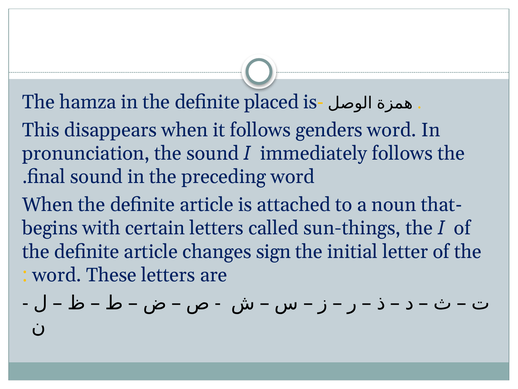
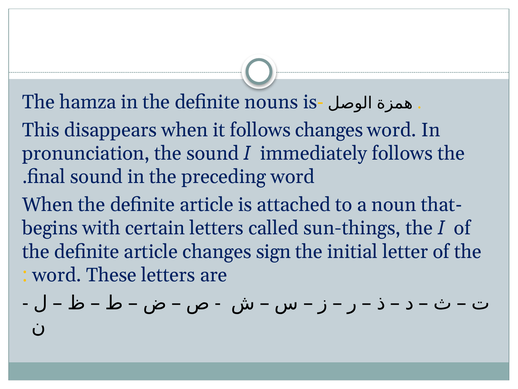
placed: placed -> nouns (271, 102)
follows genders: genders -> changes (329, 130)
